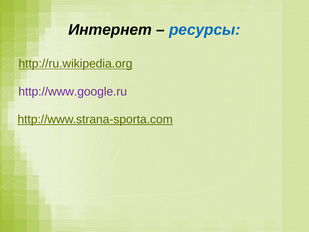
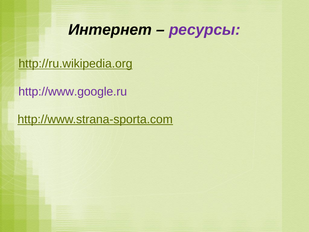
ресурсы colour: blue -> purple (205, 30)
